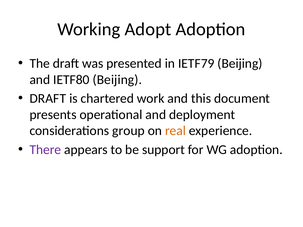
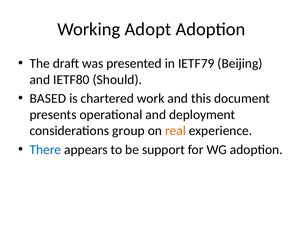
IETF80 Beijing: Beijing -> Should (117, 80)
DRAFT: DRAFT -> BASED (48, 99)
There colour: purple -> blue (45, 150)
